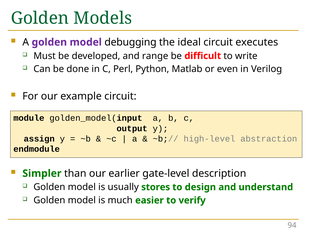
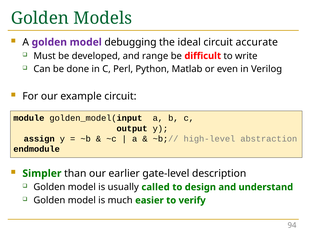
executes: executes -> accurate (257, 42)
stores: stores -> called (156, 187)
